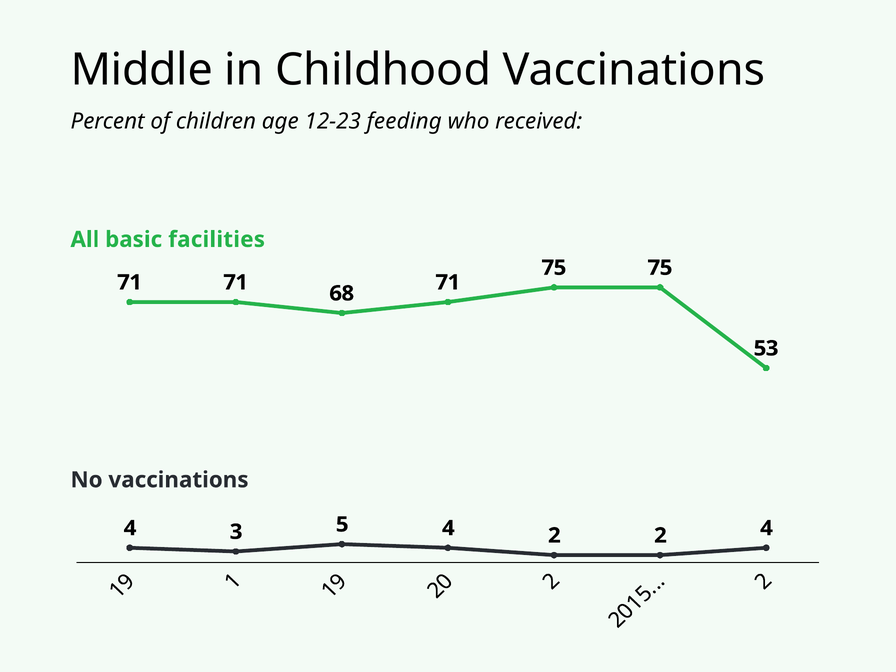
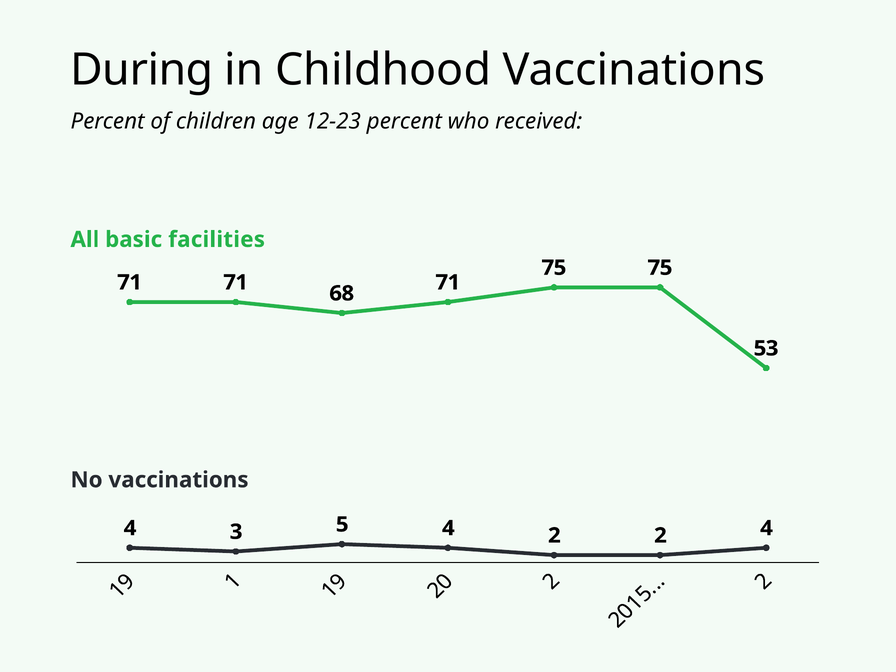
Middle: Middle -> During (142, 70)
12-23 feeding: feeding -> percent (404, 121)
